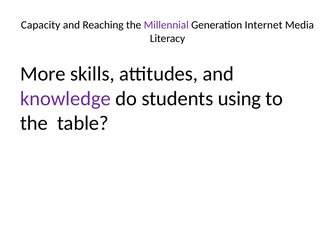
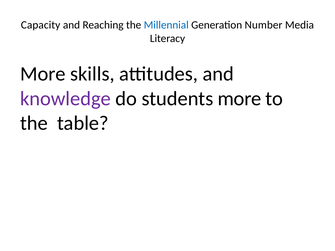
Millennial colour: purple -> blue (166, 25)
Internet: Internet -> Number (264, 25)
students using: using -> more (239, 99)
